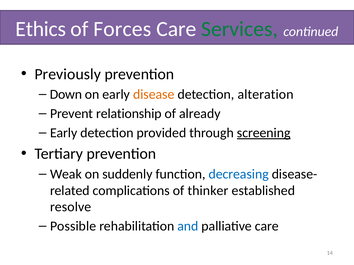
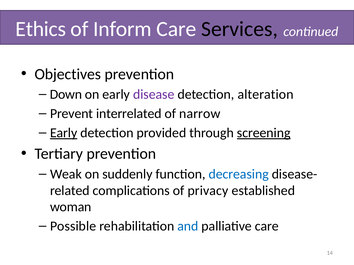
Forces: Forces -> Inform (122, 29)
Services colour: green -> black (240, 29)
Previously: Previously -> Objectives (68, 74)
disease colour: orange -> purple (154, 95)
relationship: relationship -> interrelated (129, 114)
already: already -> narrow (200, 114)
Early underline: none -> present (64, 133)
thinker: thinker -> privacy (208, 191)
resolve: resolve -> woman (71, 207)
